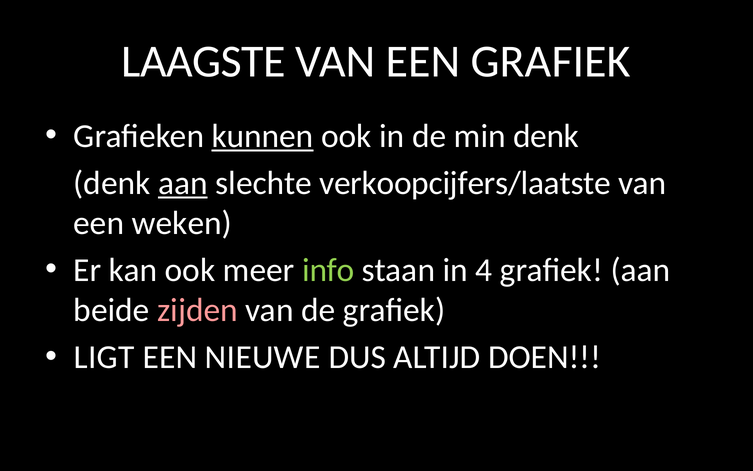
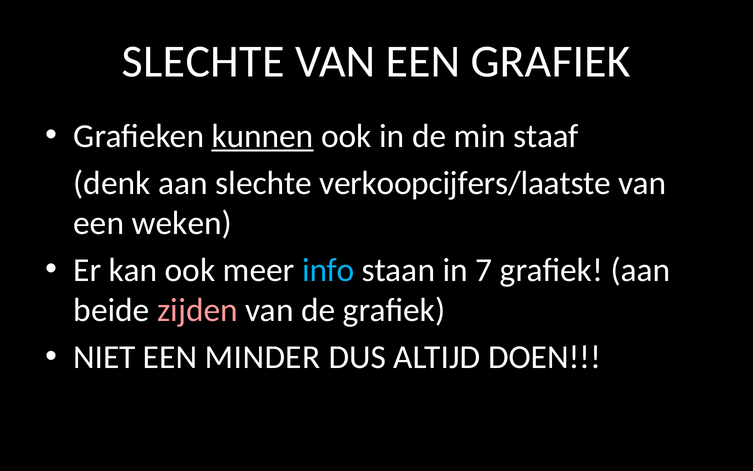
LAAGSTE: LAAGSTE -> SLECHTE (203, 61)
min denk: denk -> staaf (546, 136)
aan underline: present -> none (183, 183)
info colour: light green -> light blue (328, 270)
4: 4 -> 7 (484, 270)
LIGT: LIGT -> NIET (104, 357)
NIEUWE: NIEUWE -> MINDER (263, 357)
